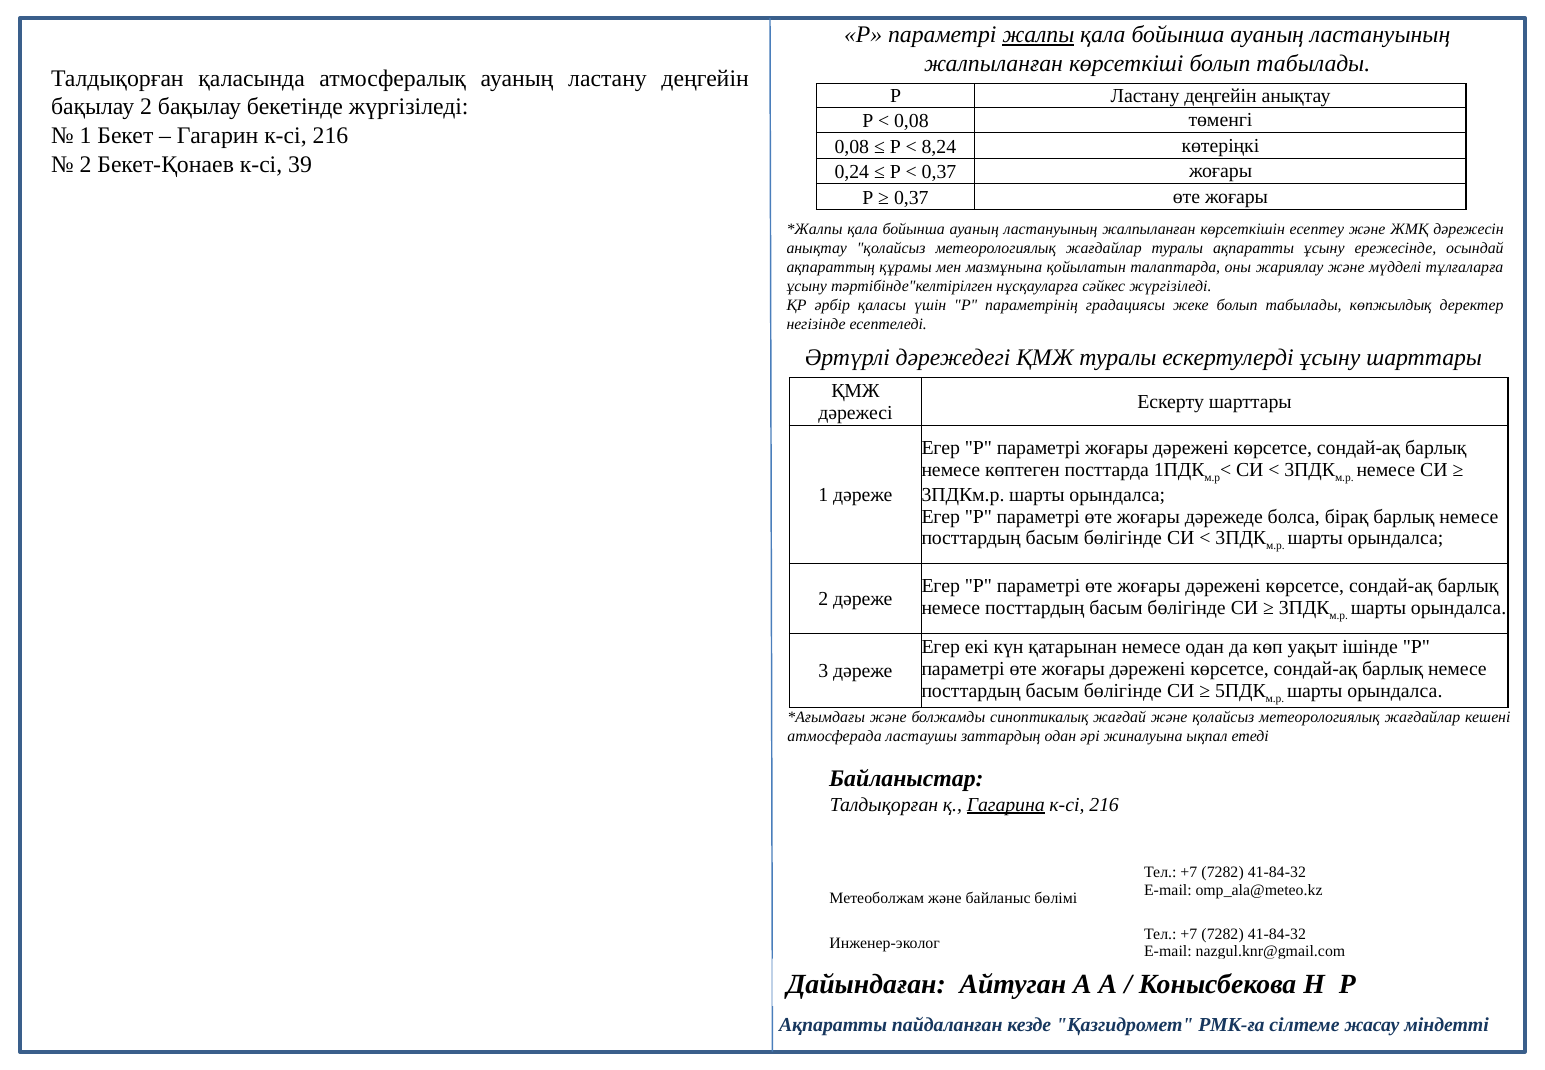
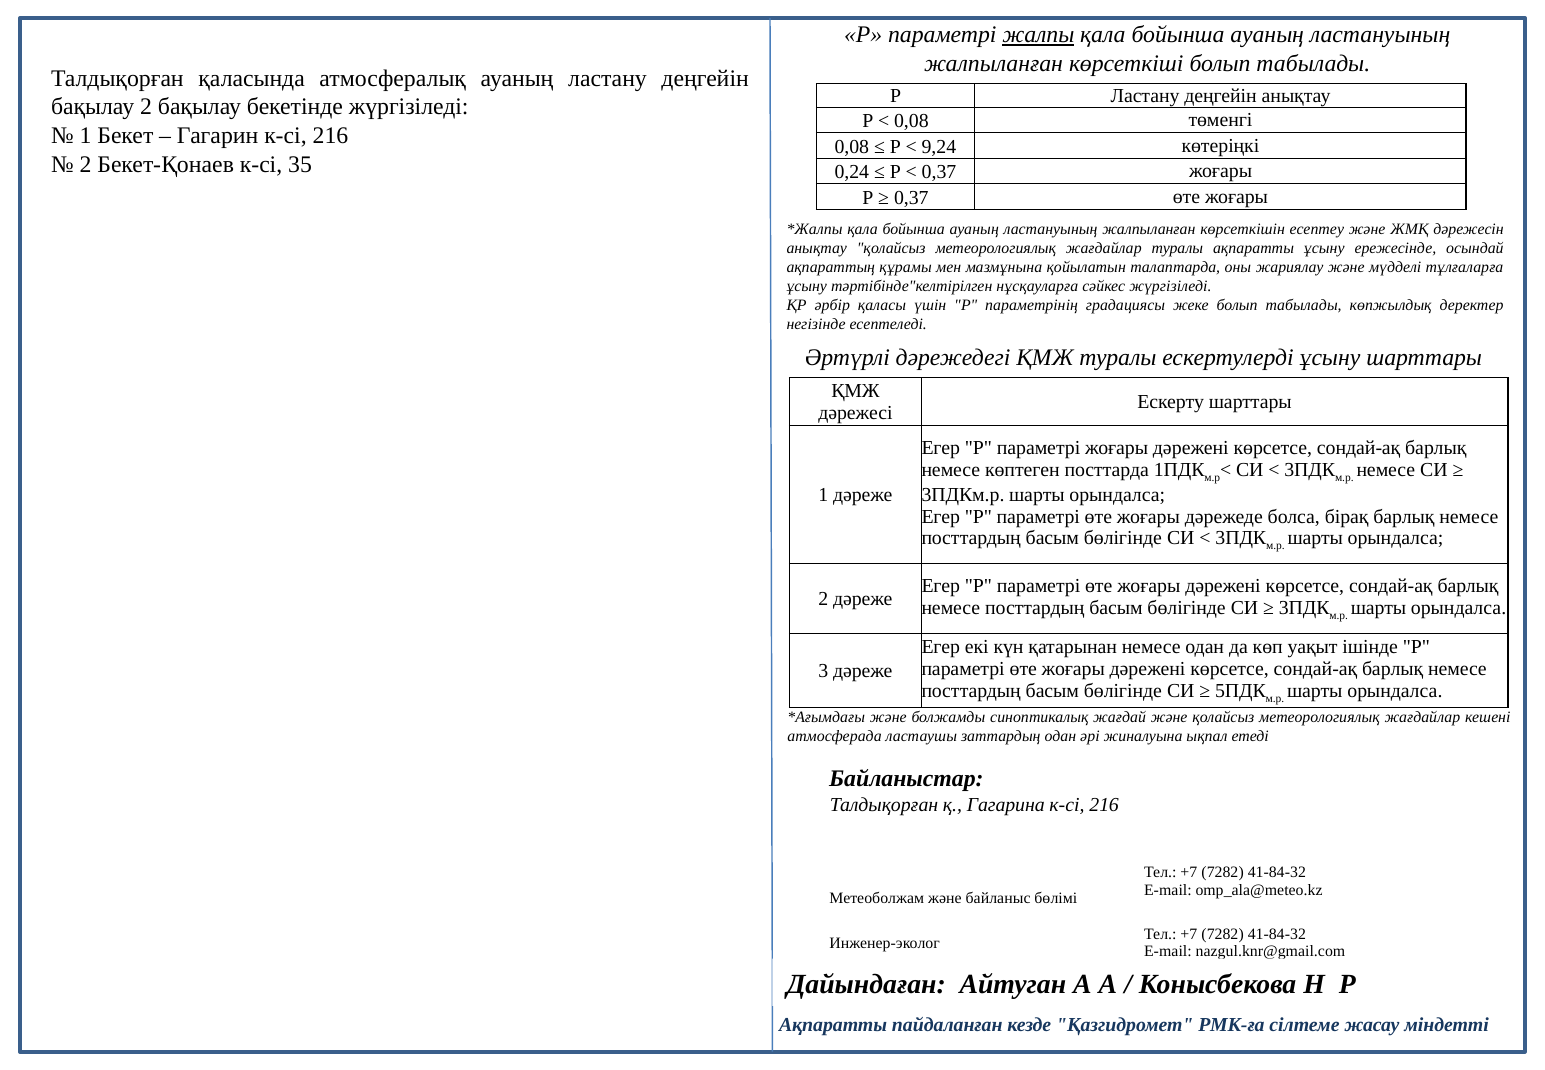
8,24: 8,24 -> 9,24 (939, 146)
39: 39 -> 35 (300, 164)
Гагарина underline: present -> none (1006, 804)
